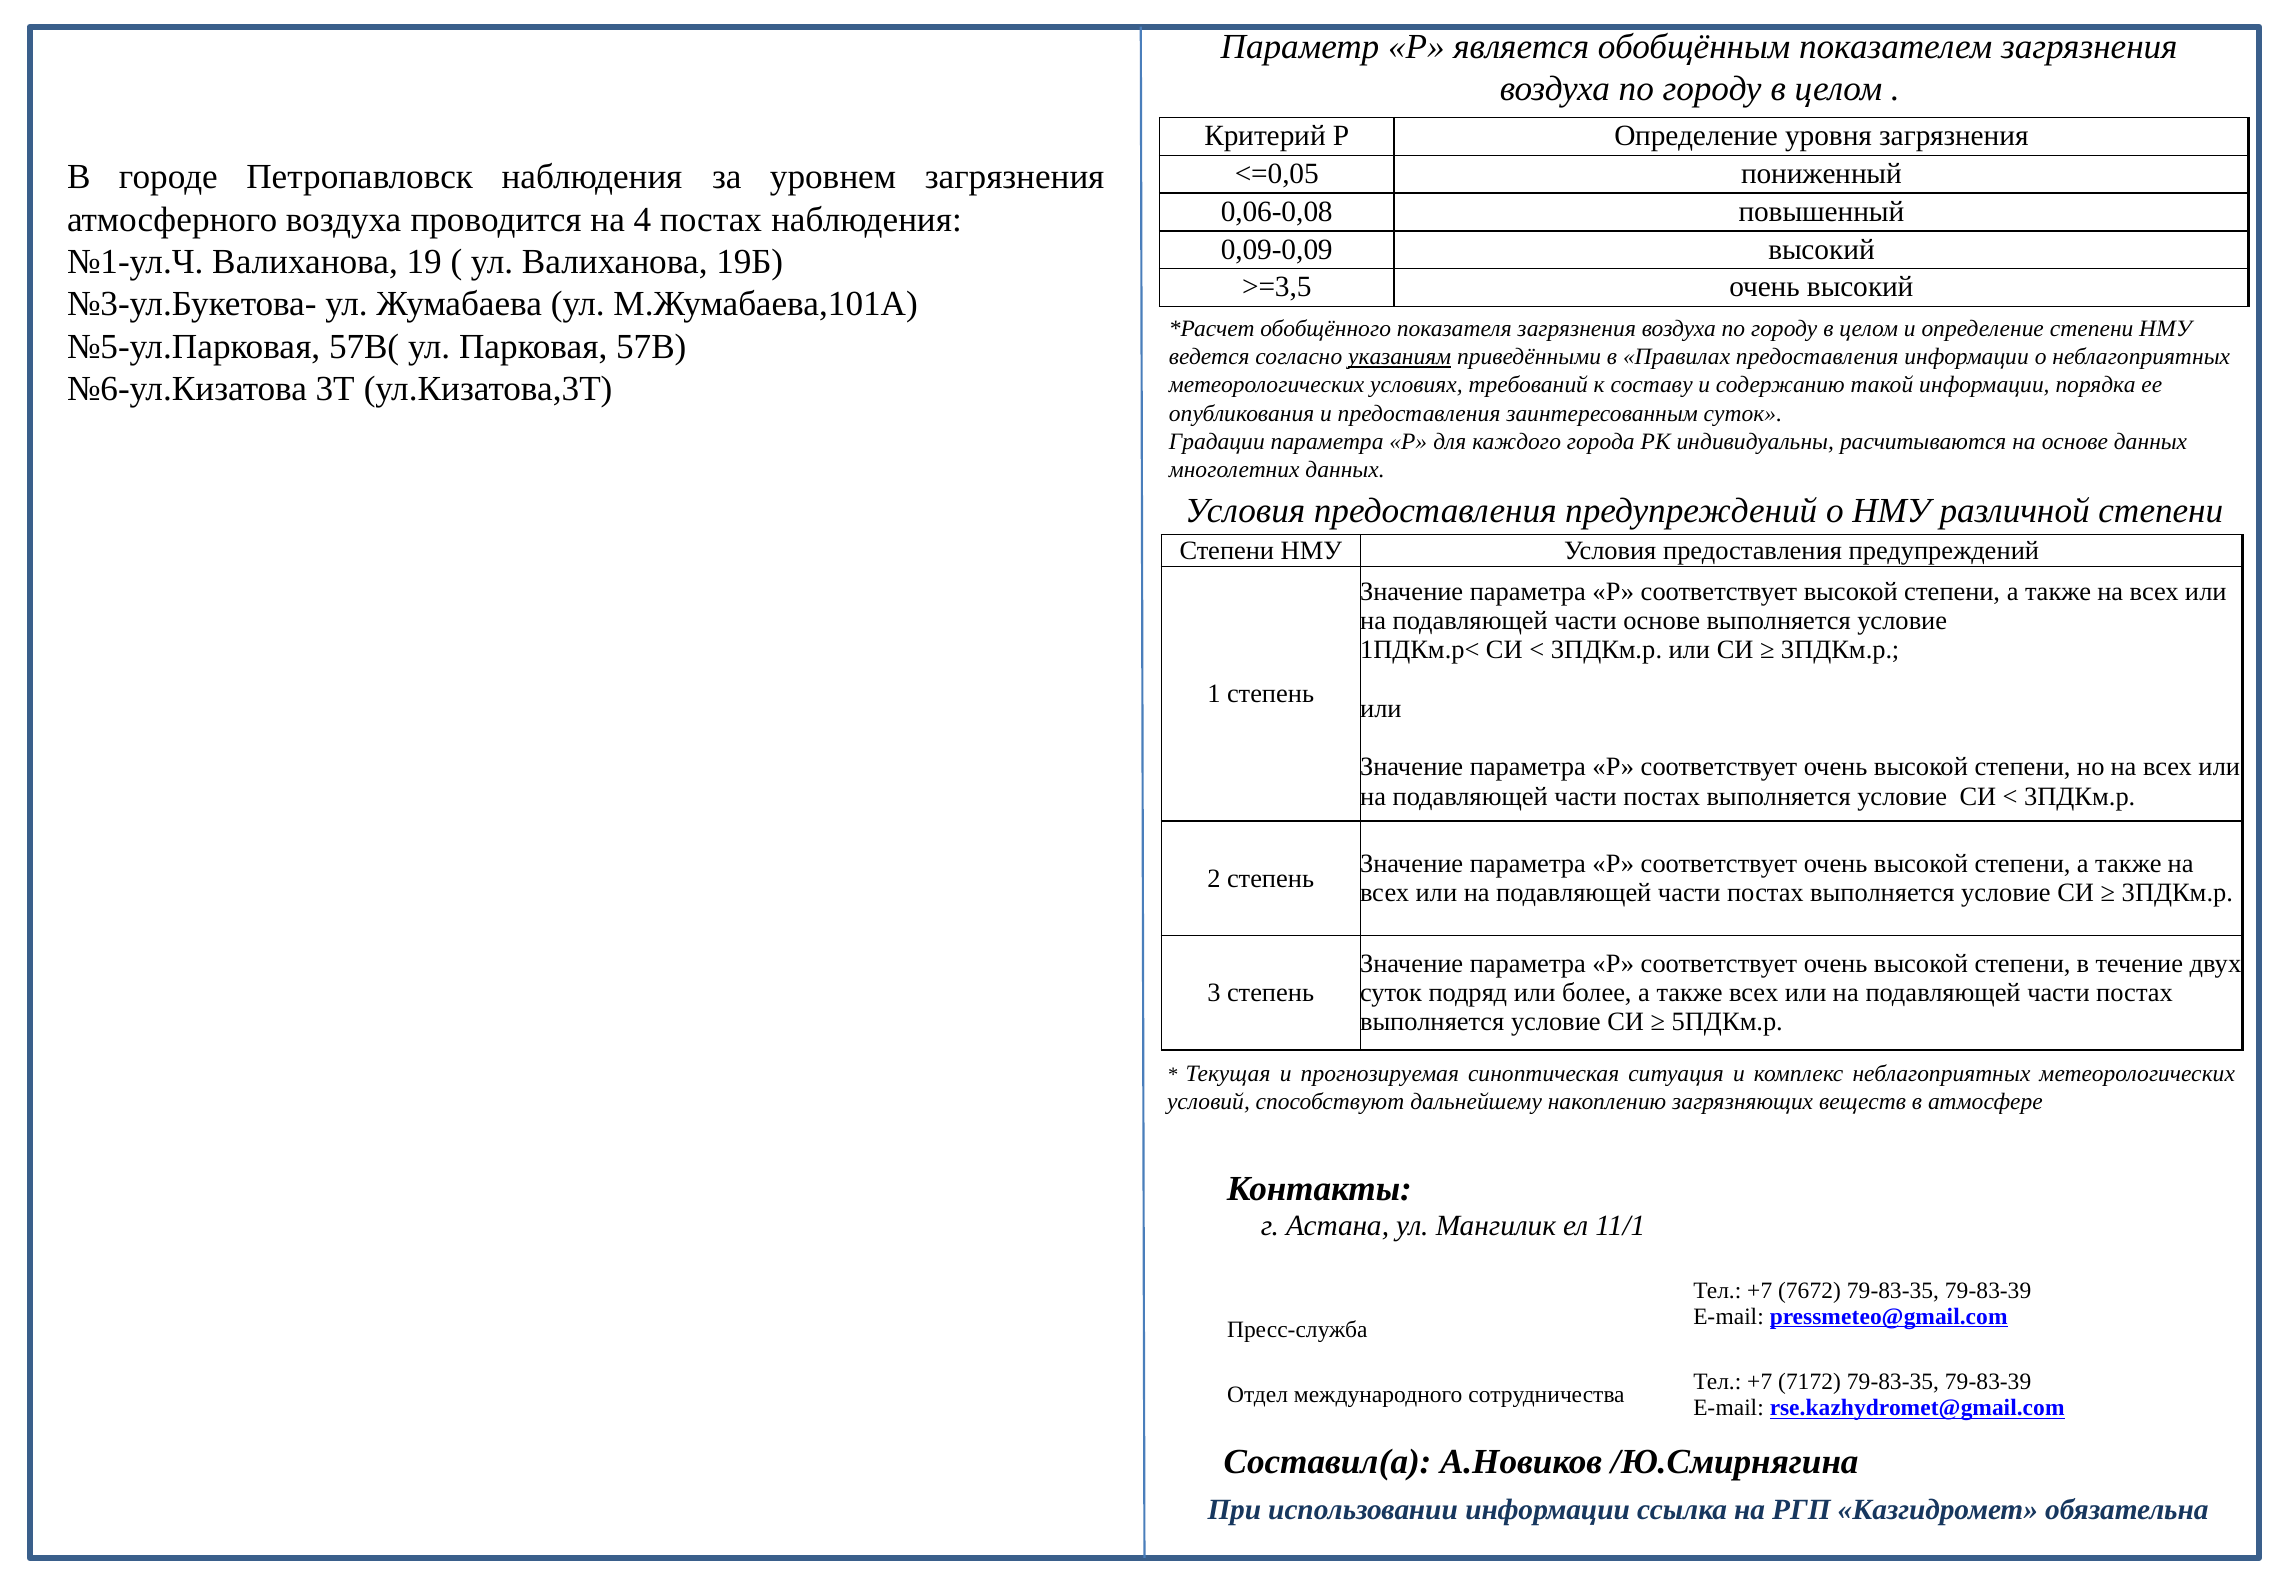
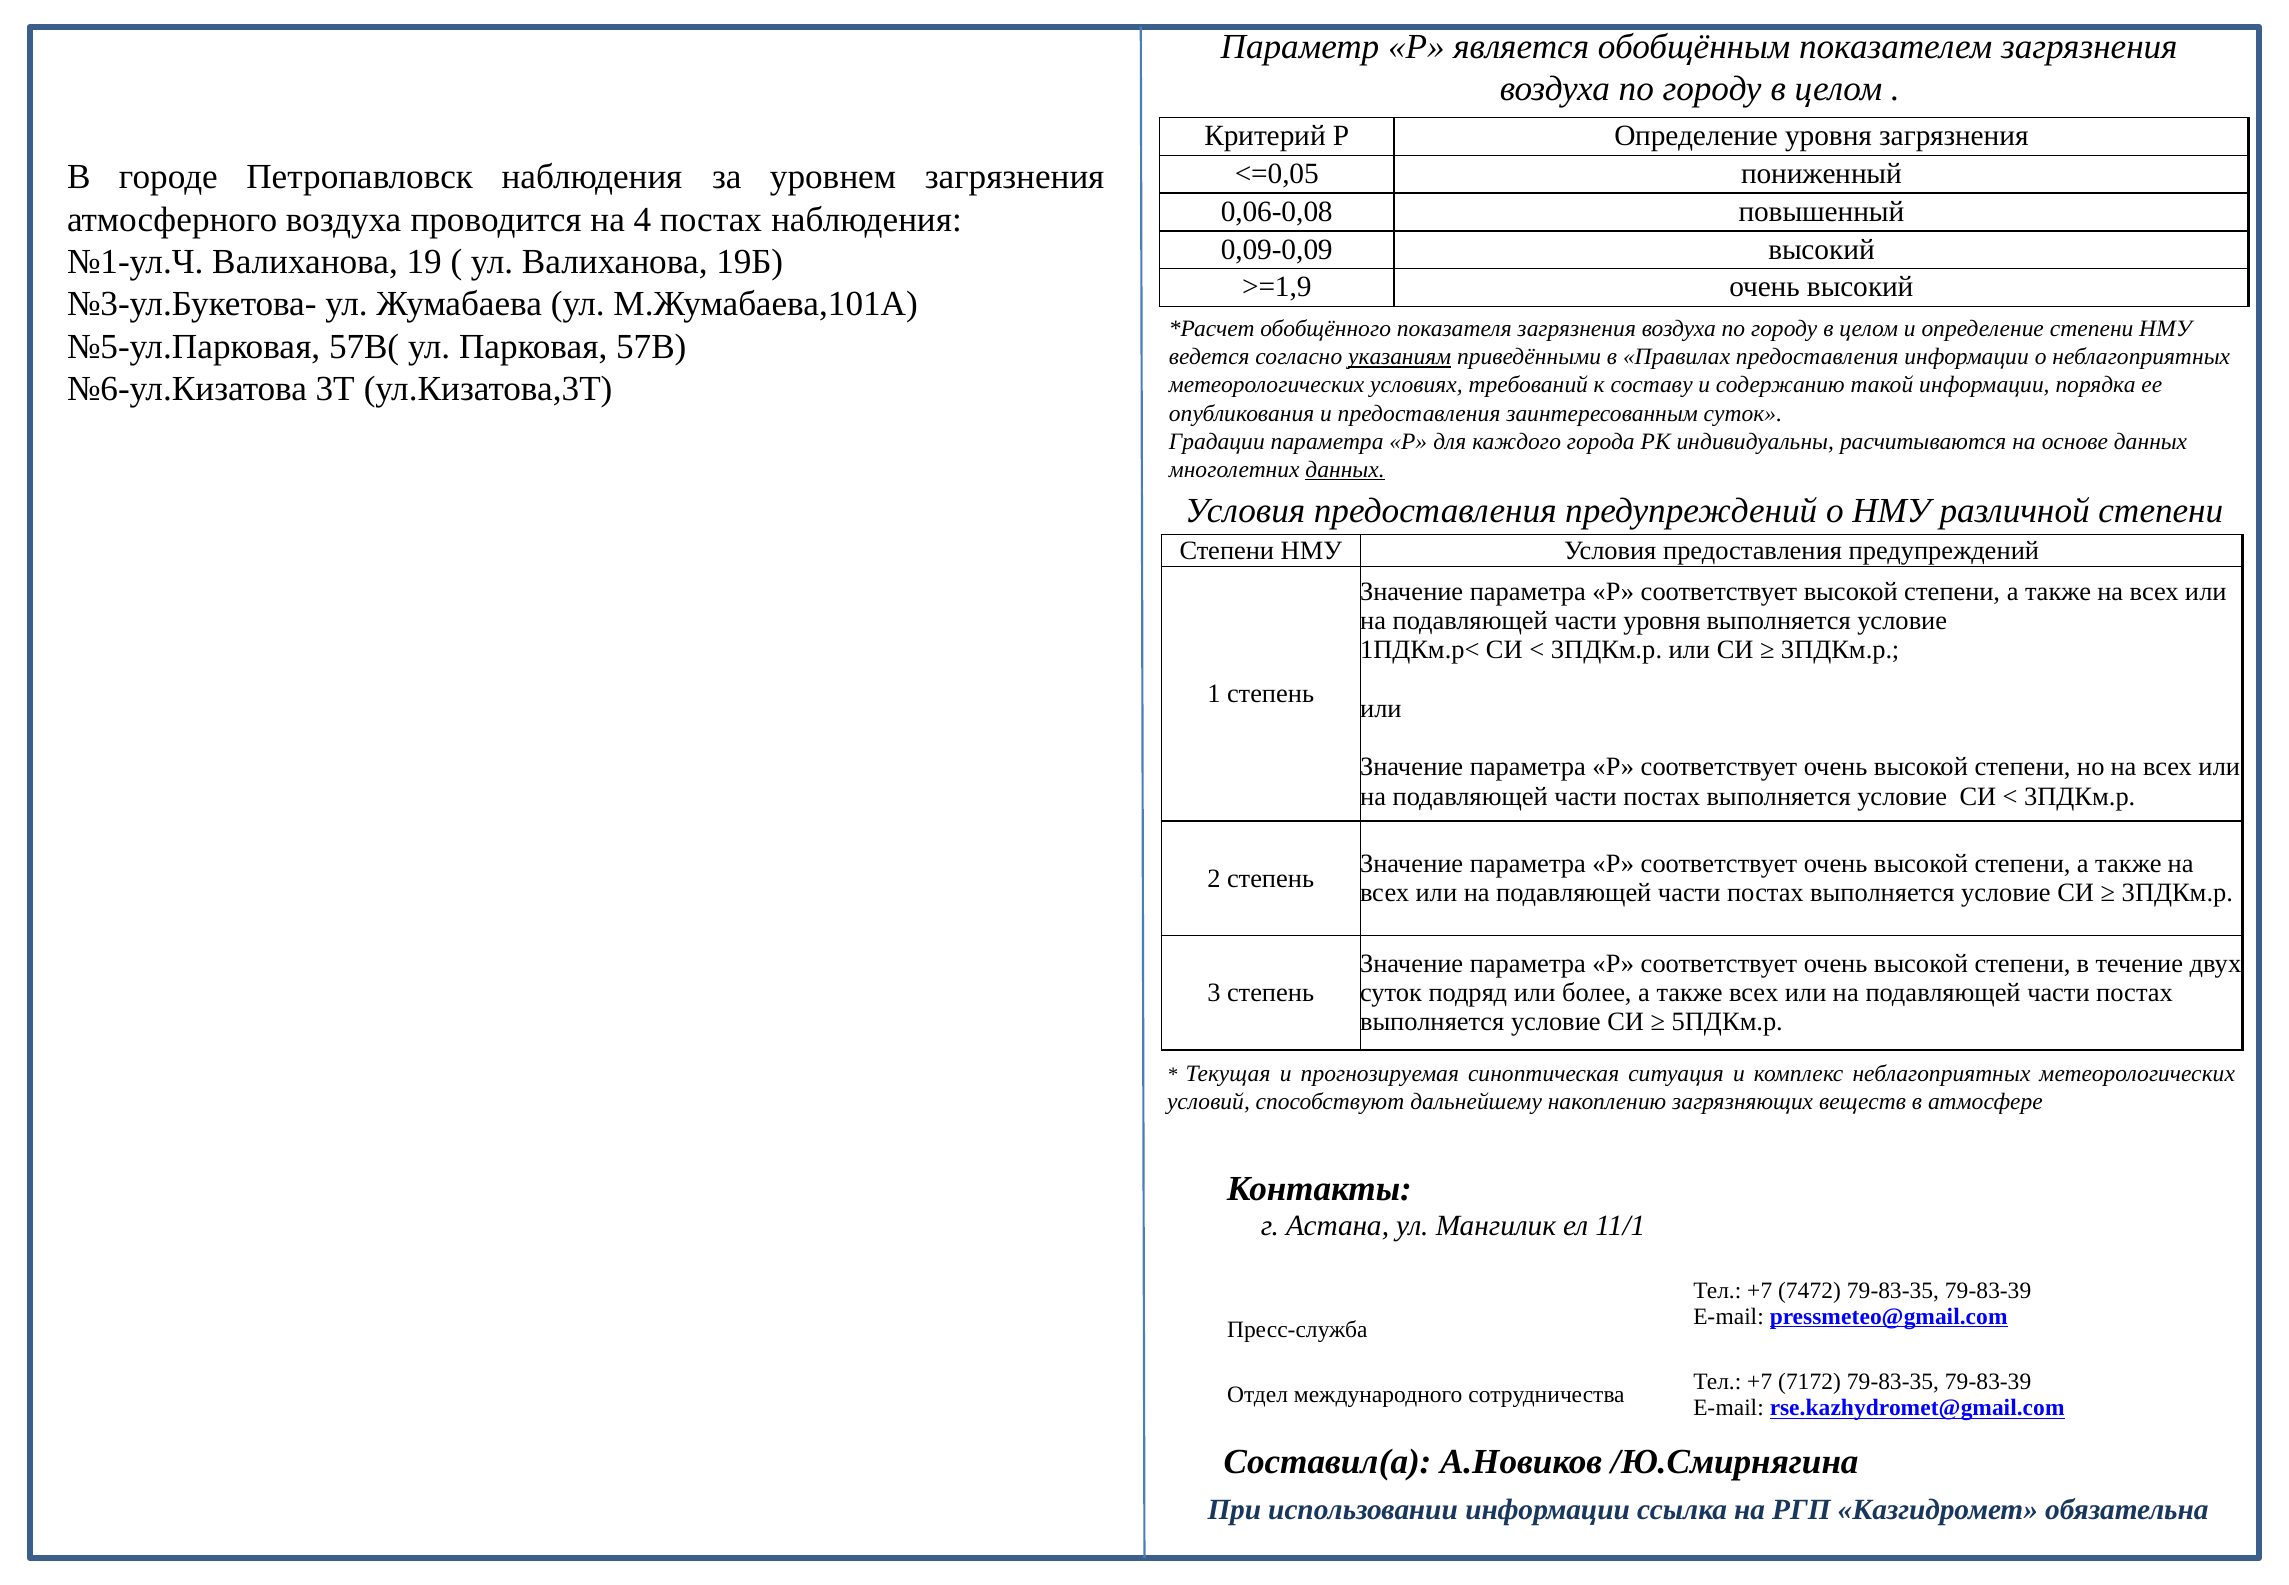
>=3,5: >=3,5 -> >=1,9 (1277, 287)
данных underline: none -> present (1345, 469)
части основе: основе -> уровня (1662, 621)
7672: 7672 -> 7472 (1810, 1290)
